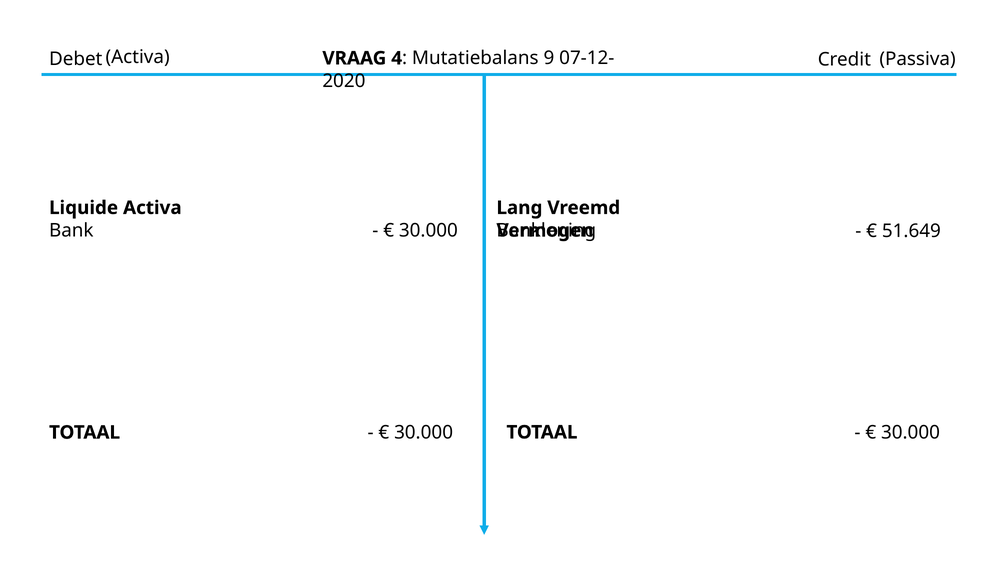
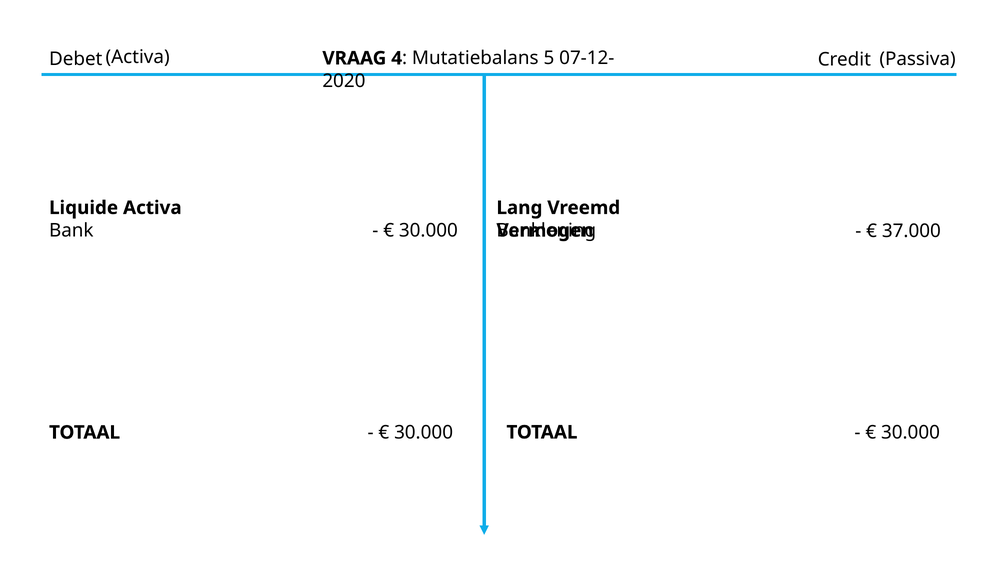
9: 9 -> 5 (549, 58)
51.649: 51.649 -> 37.000 (911, 231)
